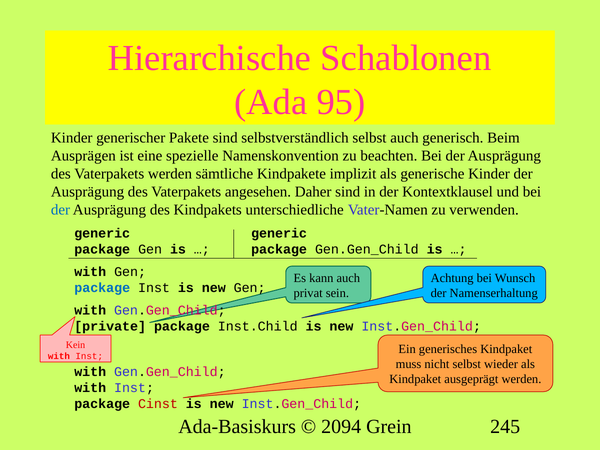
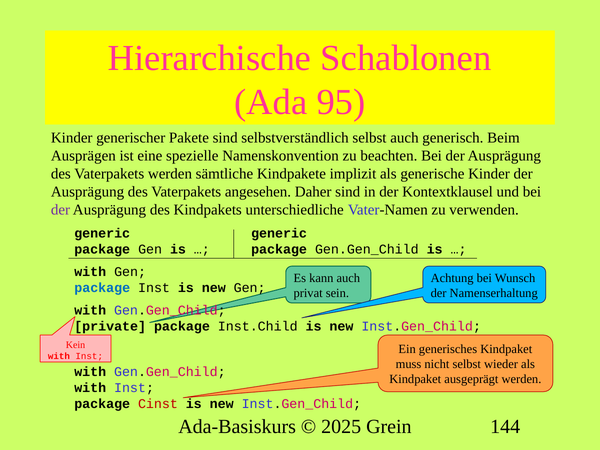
der colour: blue -> purple (60, 210)
2094: 2094 -> 2025 (341, 426)
245: 245 -> 144 (505, 426)
